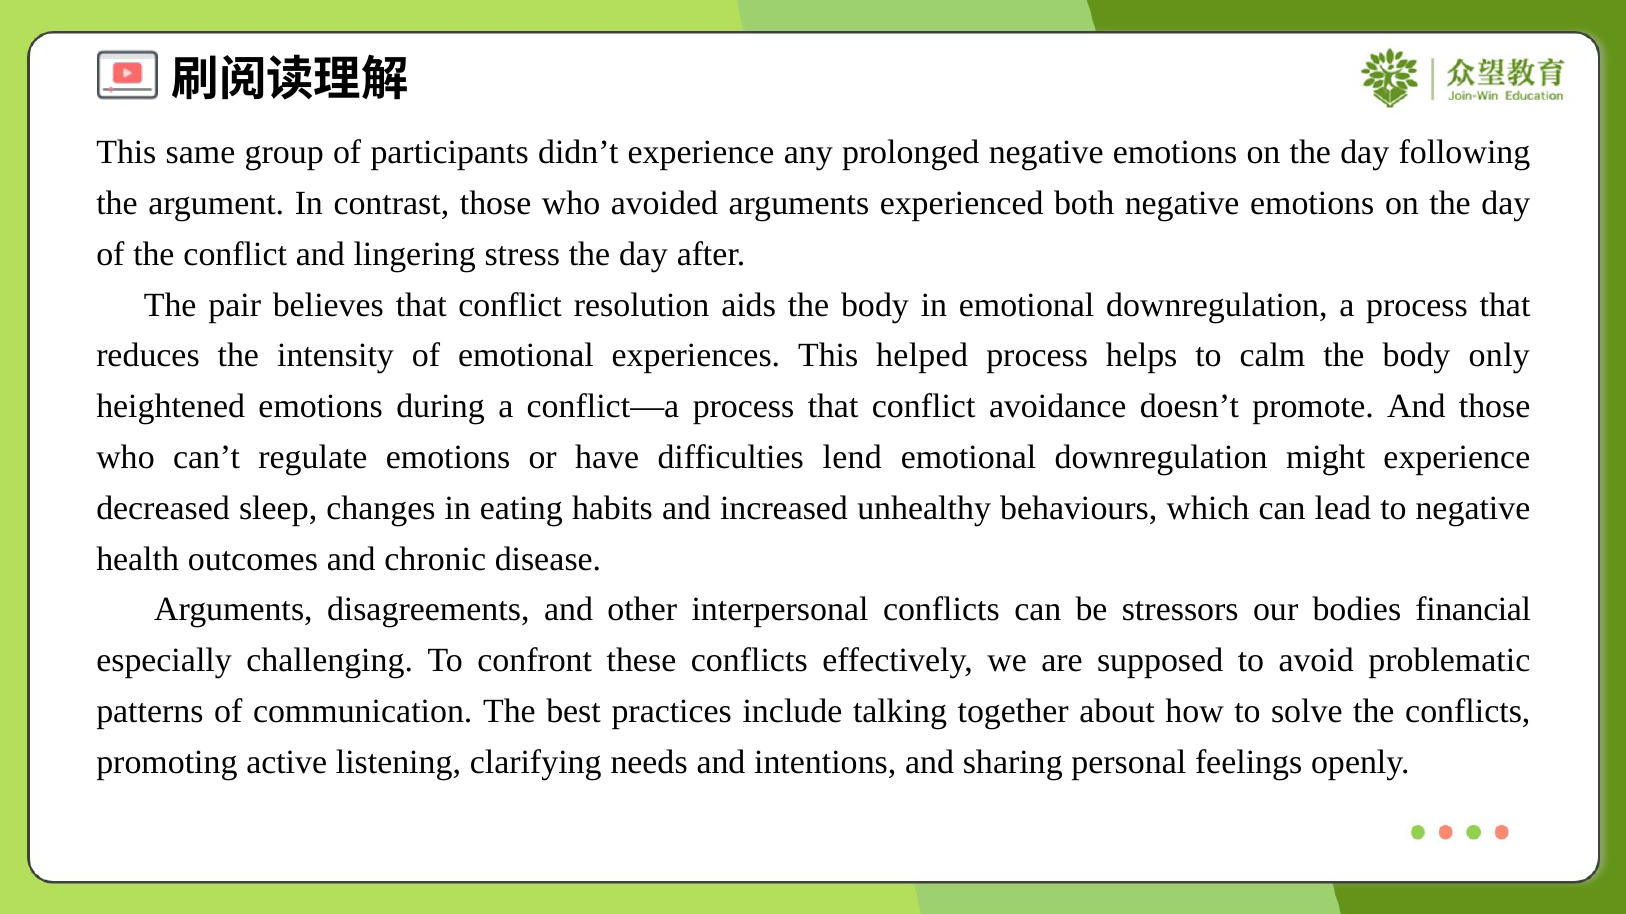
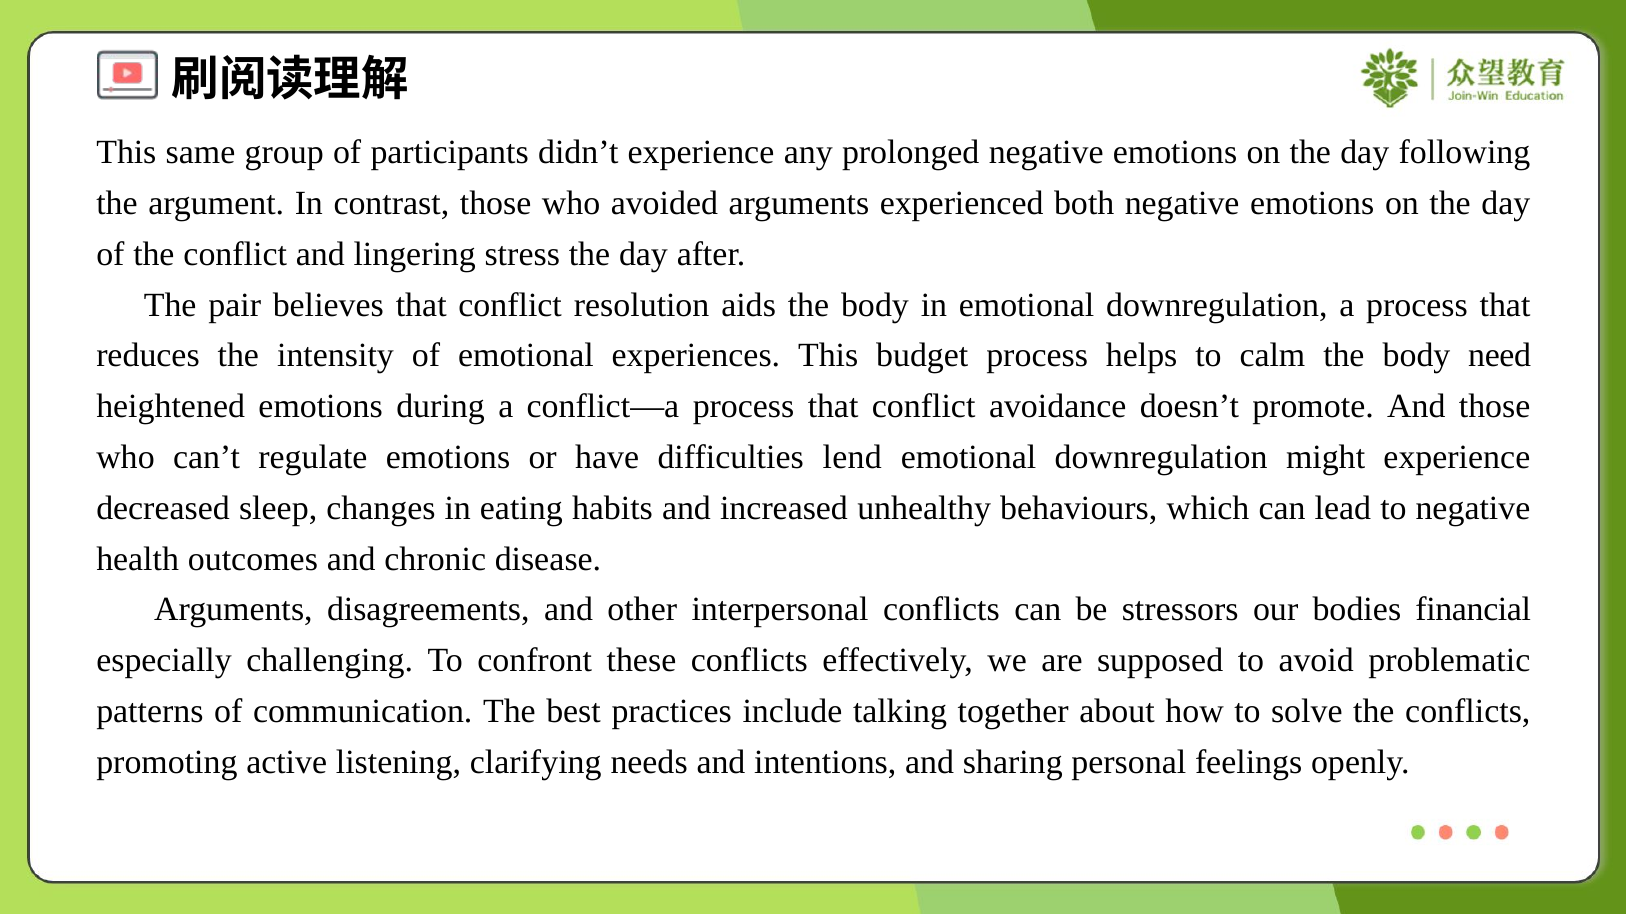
helped: helped -> budget (922, 356)
only: only -> need (1500, 356)
